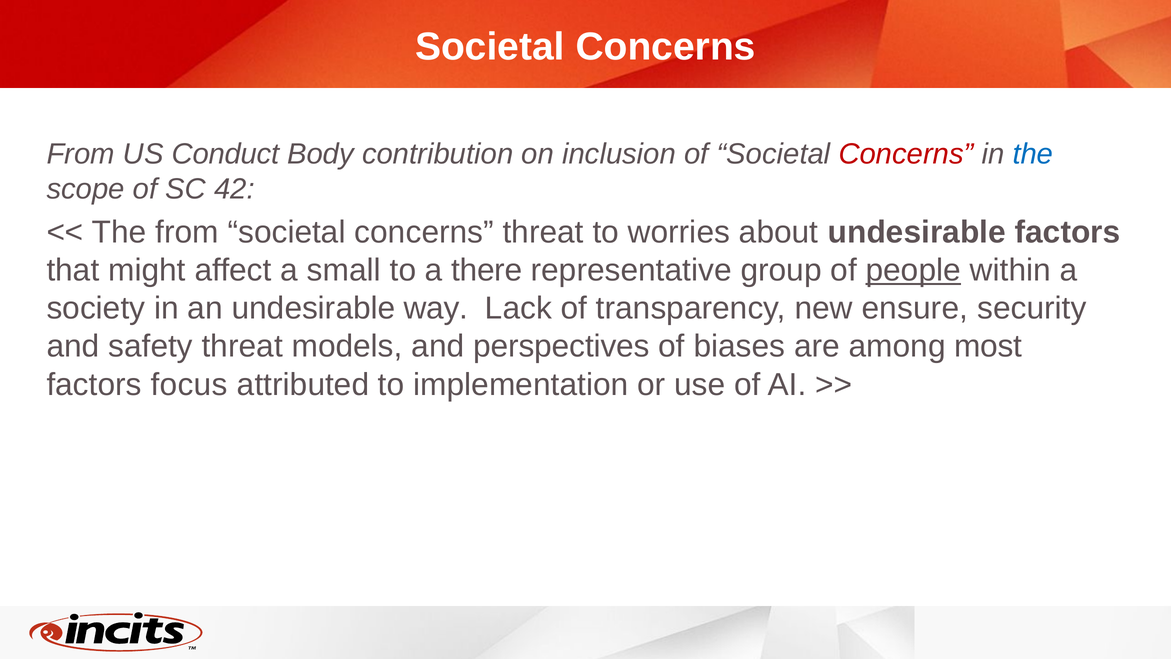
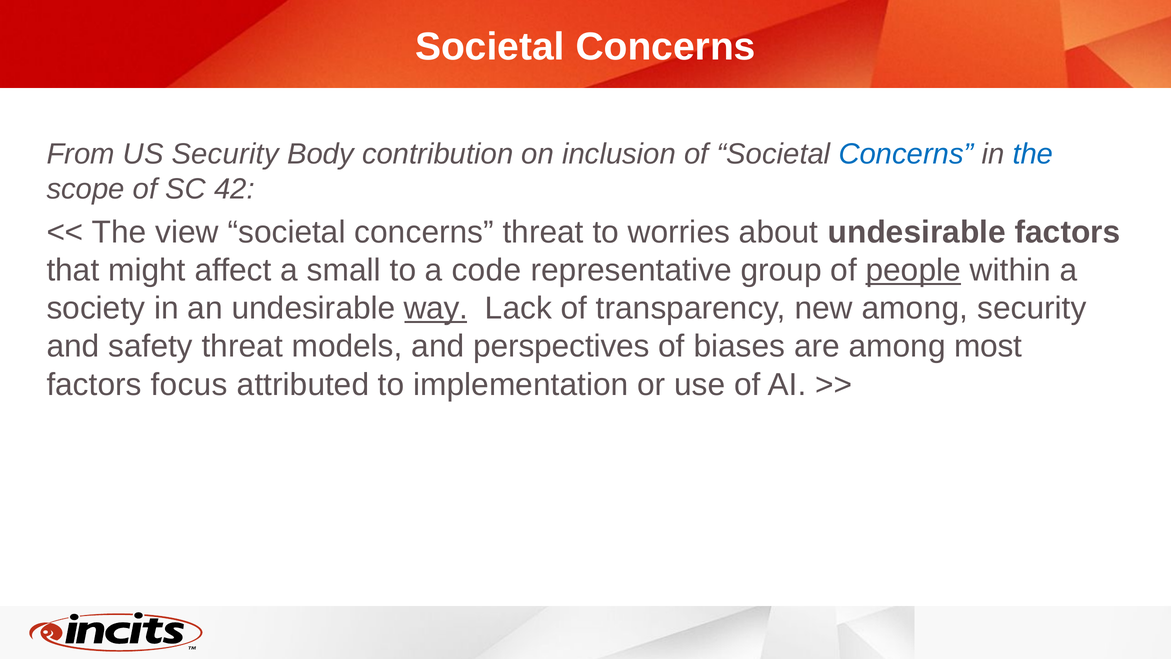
US Conduct: Conduct -> Security (225, 154)
Concerns colour: red -> blue (906, 154)
The from: from -> view (187, 232)
there: there -> code (486, 270)
way underline: none -> present (436, 308)
new ensure: ensure -> among (915, 308)
